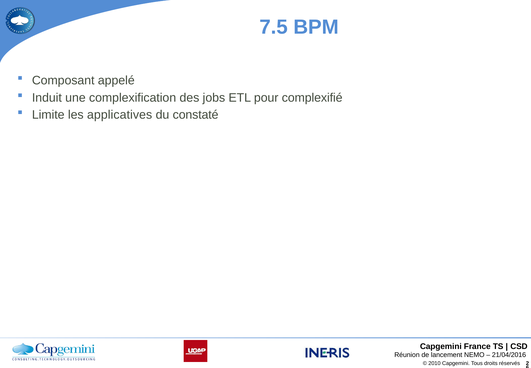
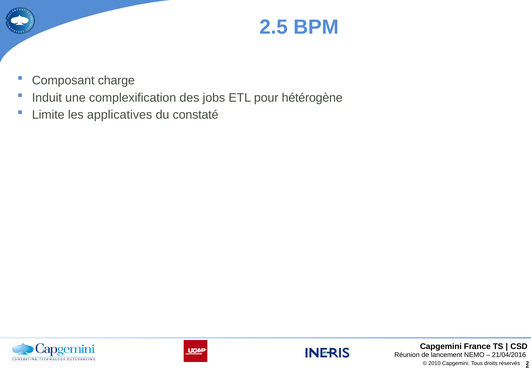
7.5: 7.5 -> 2.5 (274, 27)
appelé: appelé -> charge (116, 81)
complexifié: complexifié -> hétérogène (312, 98)
